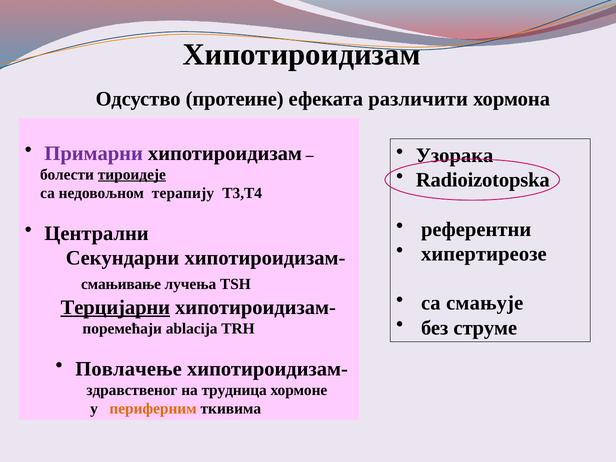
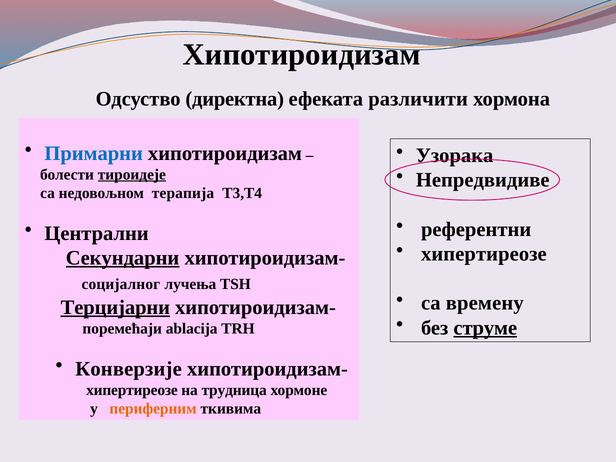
протеине: протеине -> директна (235, 99)
Примарни colour: purple -> blue (94, 153)
Radioizotopska: Radioizotopska -> Непредвидиве (483, 180)
терапију: терапију -> терапија (183, 193)
Секундарни underline: none -> present (123, 258)
смањивање: смањивање -> социјалног (121, 284)
смањује: смањује -> времену (485, 303)
струме underline: none -> present (485, 328)
Повлачење: Повлачење -> Конверзије (129, 369)
здравственог: здравственог -> хипертиреозе (132, 390)
